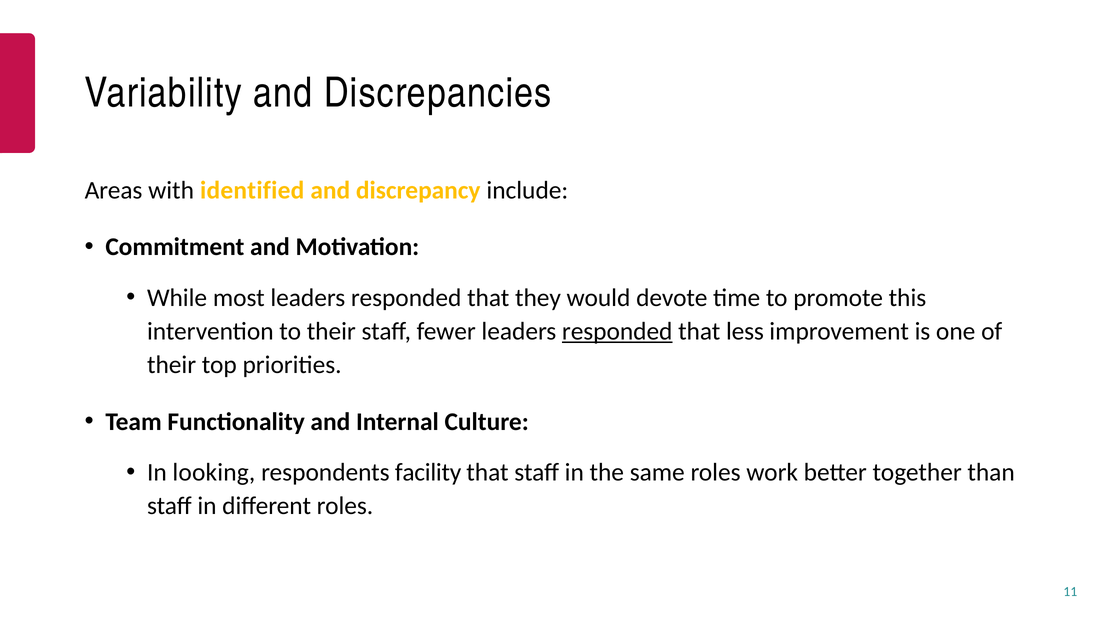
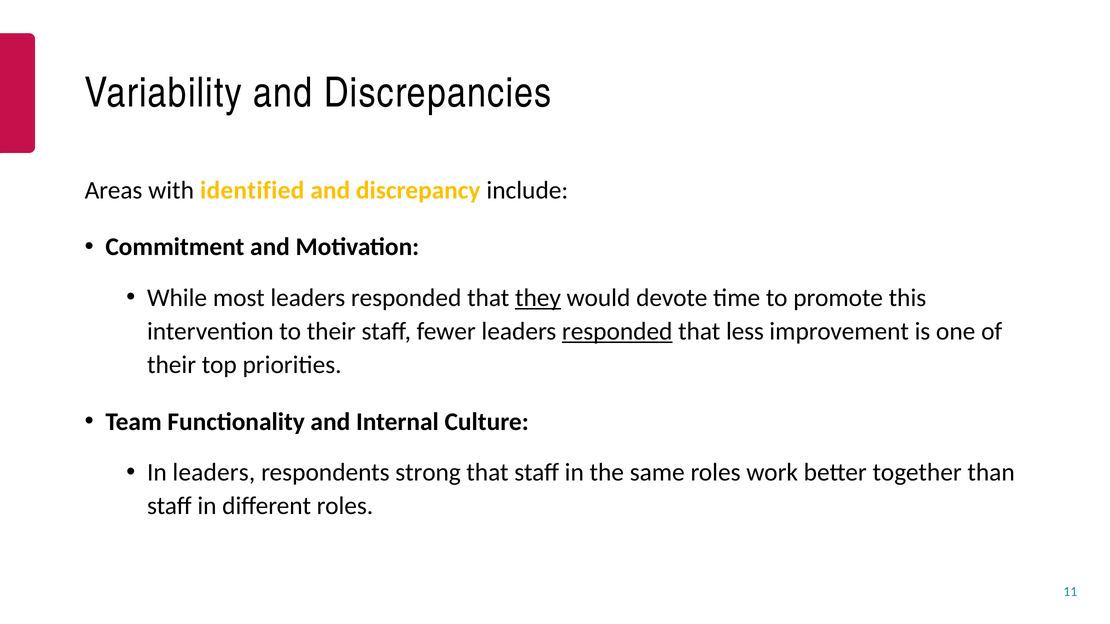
they underline: none -> present (538, 298)
In looking: looking -> leaders (214, 473)
facility: facility -> strong (428, 473)
